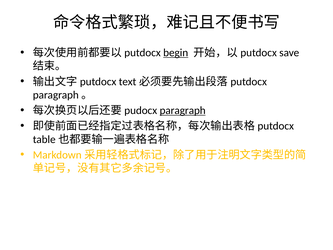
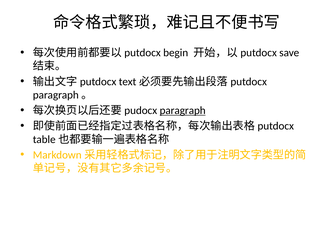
begin underline: present -> none (176, 53)
